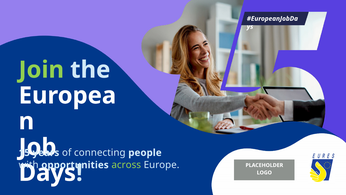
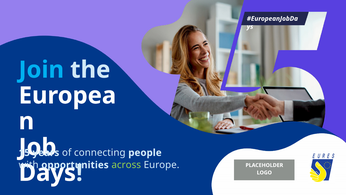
Join colour: light green -> light blue (41, 70)
